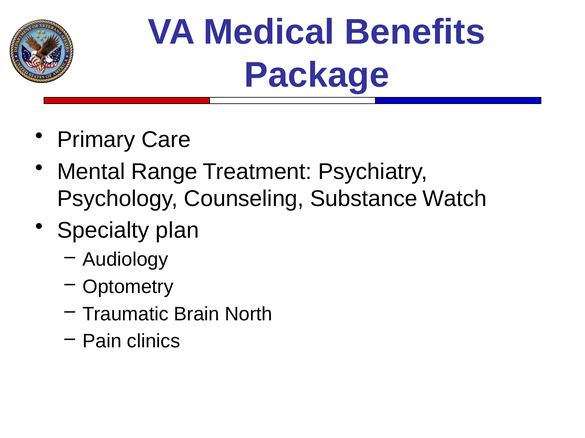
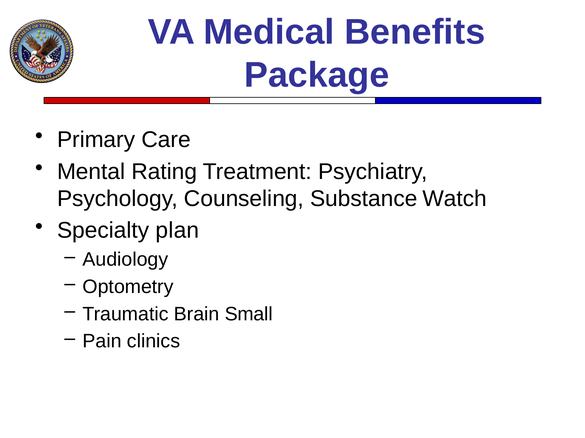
Range: Range -> Rating (164, 172)
North: North -> Small (249, 314)
